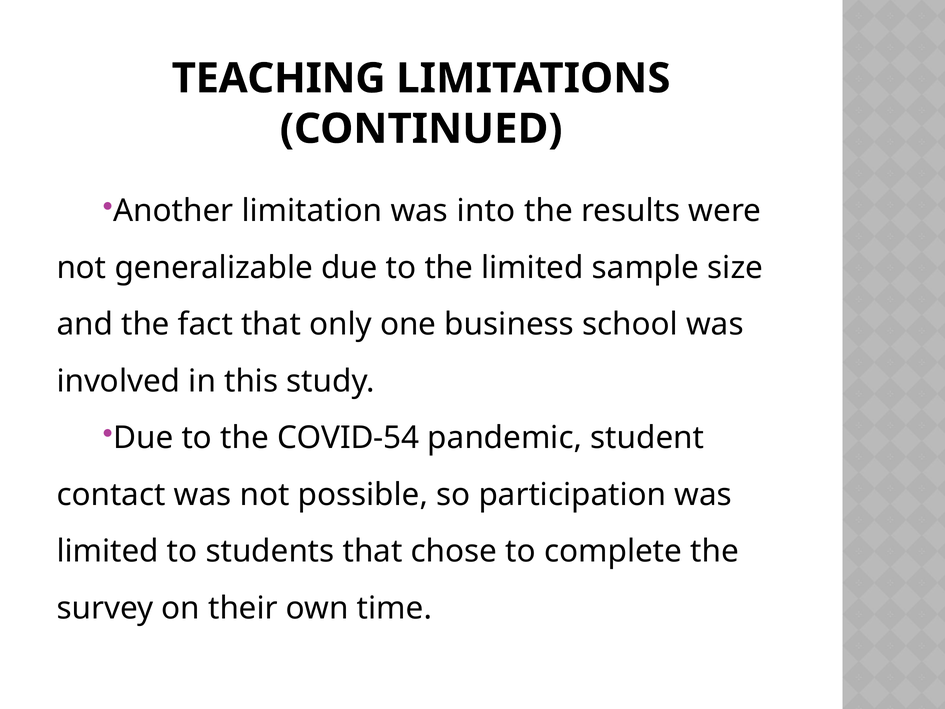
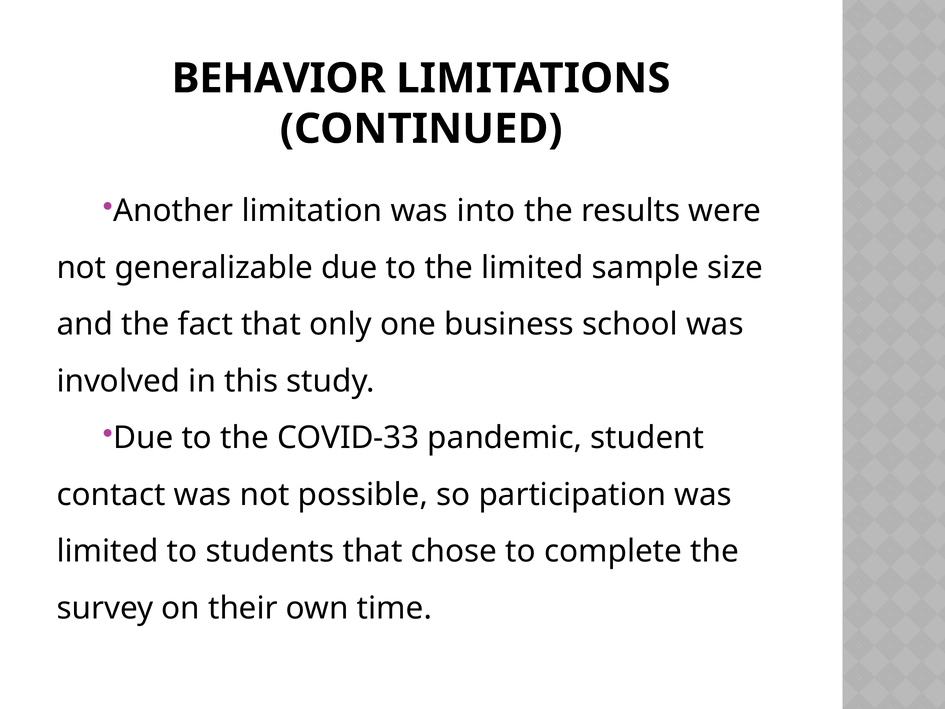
TEACHING: TEACHING -> BEHAVIOR (279, 78)
COVID-54: COVID-54 -> COVID-33 (348, 438)
